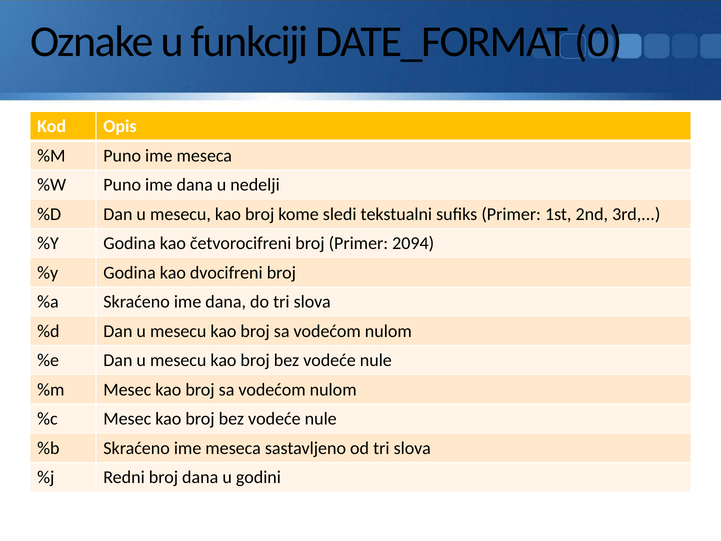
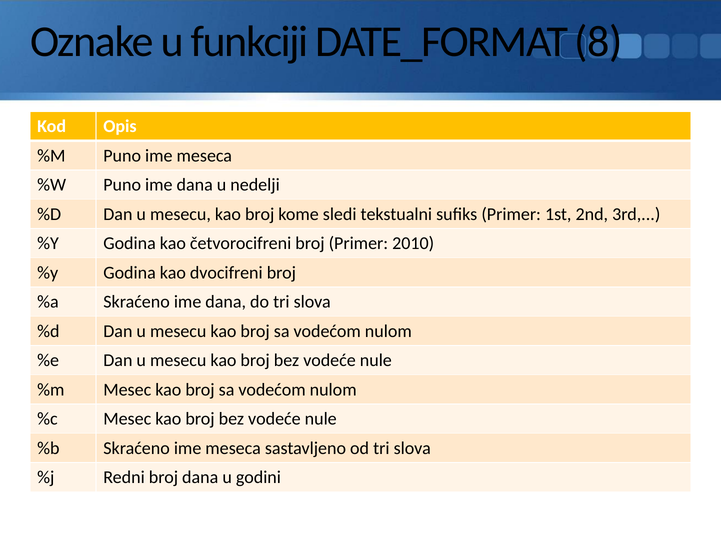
0: 0 -> 8 (598, 42)
2094: 2094 -> 2010 (413, 243)
